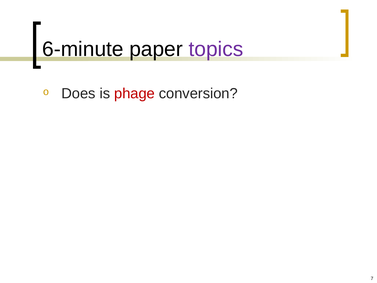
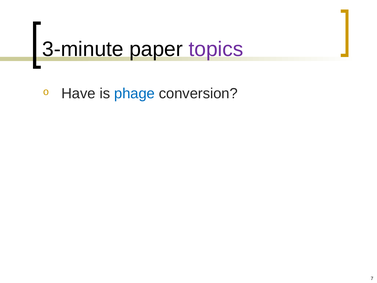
6-minute: 6-minute -> 3-minute (83, 49)
Does: Does -> Have (78, 93)
phage colour: red -> blue (134, 93)
